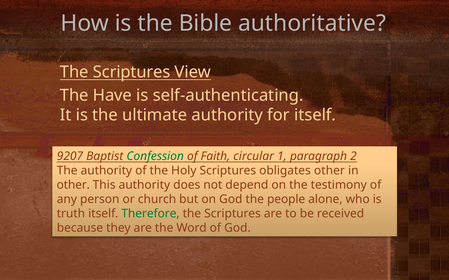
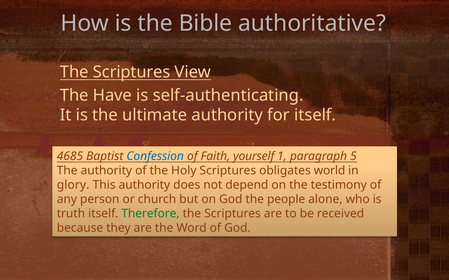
9207: 9207 -> 4685 (70, 157)
Confession colour: green -> blue (155, 157)
circular: circular -> yourself (254, 157)
2: 2 -> 5 (353, 157)
obligates other: other -> world (330, 171)
other: other -> glory (73, 185)
